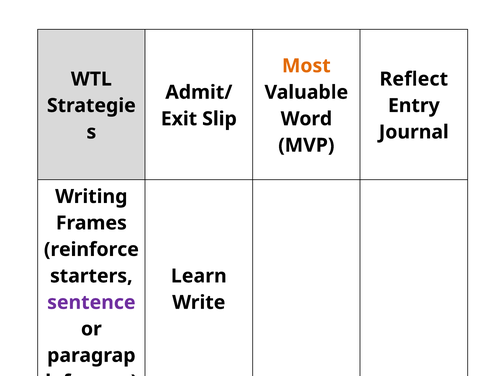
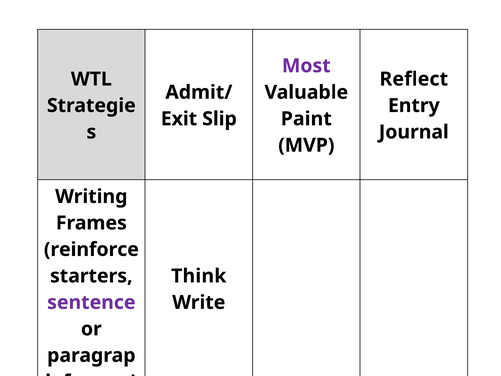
Most colour: orange -> purple (306, 66)
Word: Word -> Paint (306, 119)
Learn: Learn -> Think (199, 276)
